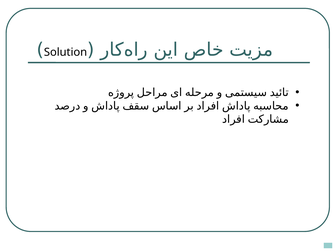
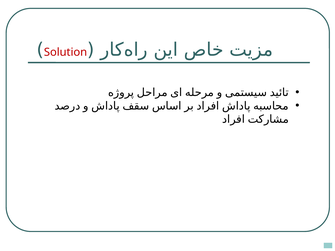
Solution colour: black -> red (66, 52)
